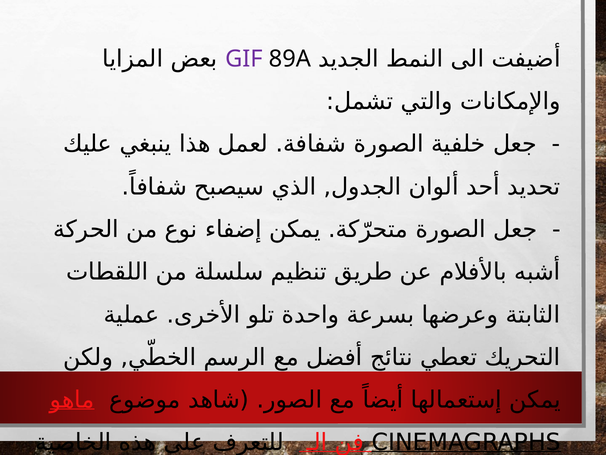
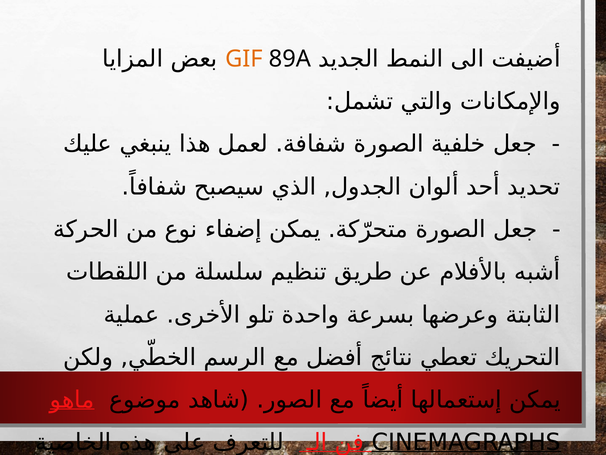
GIF colour: purple -> orange (244, 59)
